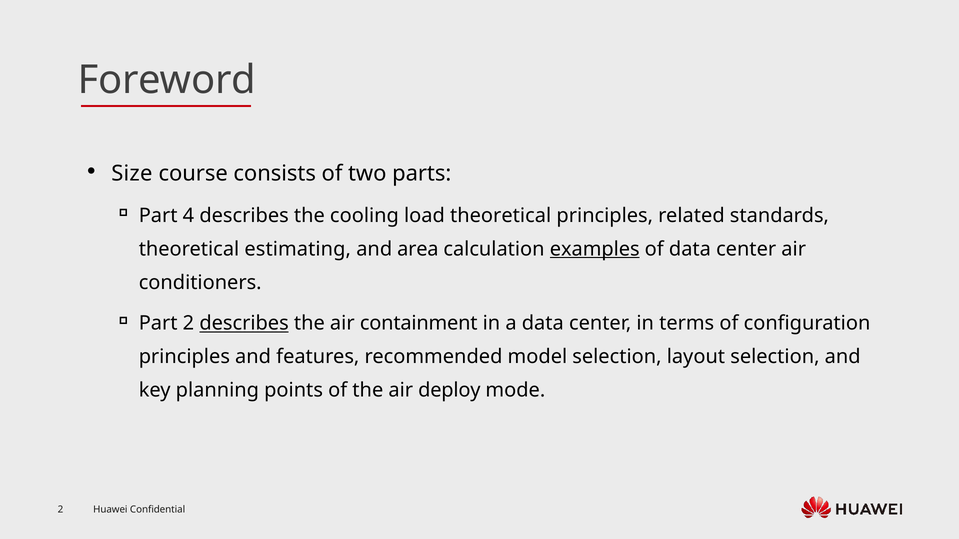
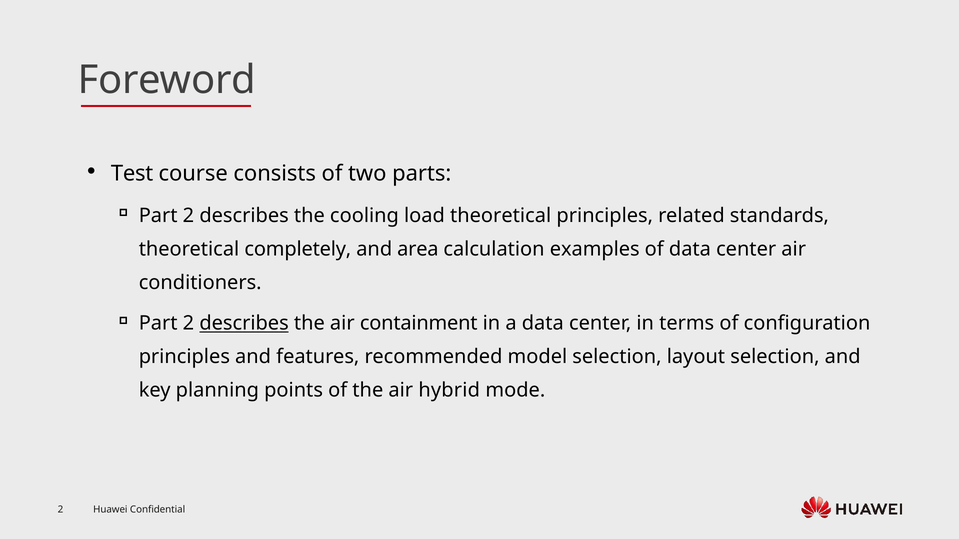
Size: Size -> Test (132, 174)
4: 4 -> 2 (188, 216)
estimating: estimating -> completely (298, 249)
examples underline: present -> none (595, 249)
deploy: deploy -> hybrid (449, 391)
